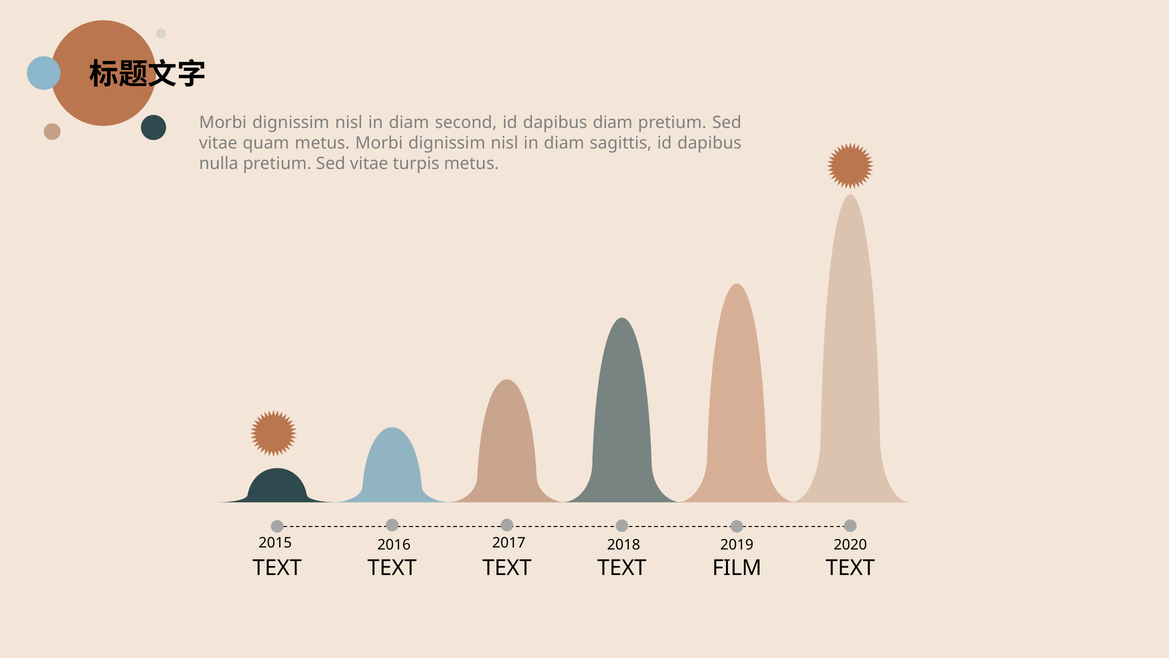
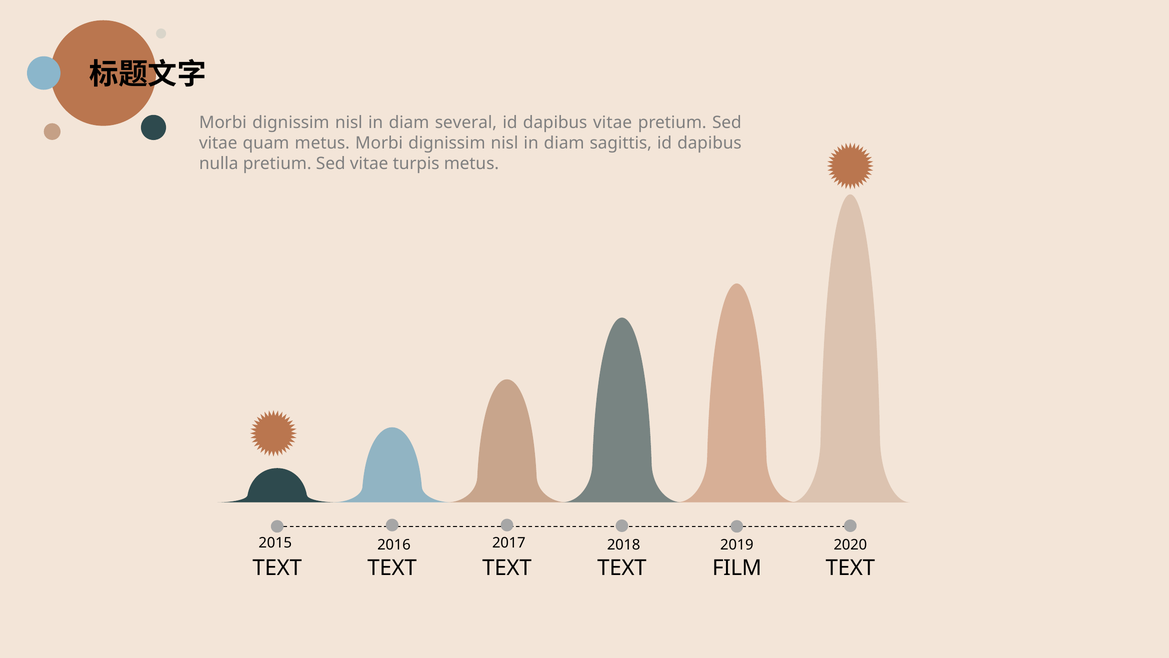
second: second -> several (466, 123)
dapibus diam: diam -> vitae (613, 123)
